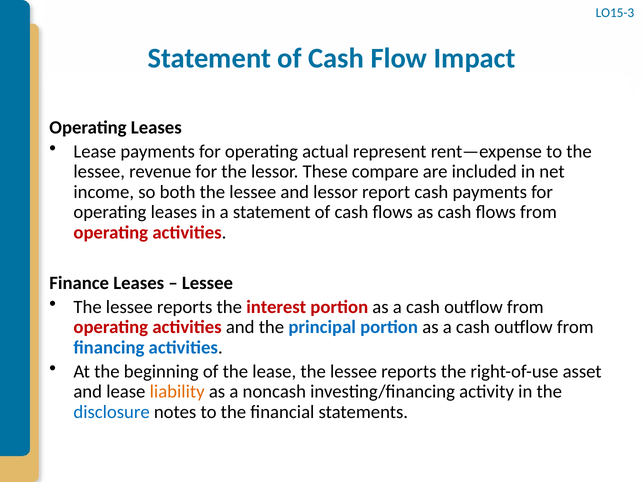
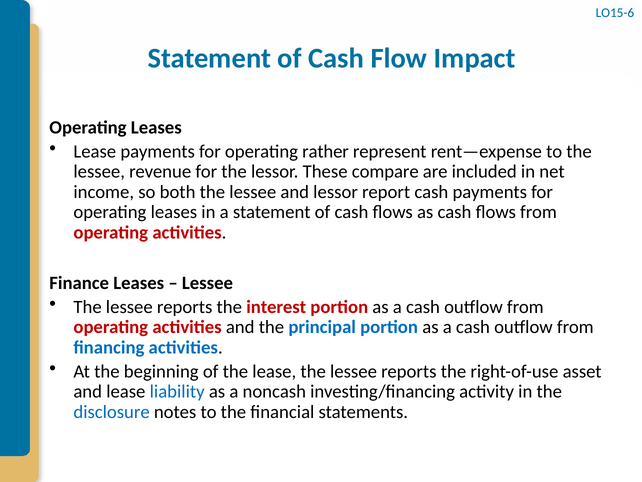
LO15-3: LO15-3 -> LO15-6 (615, 13)
actual: actual -> rather (326, 151)
liability colour: orange -> blue (177, 391)
